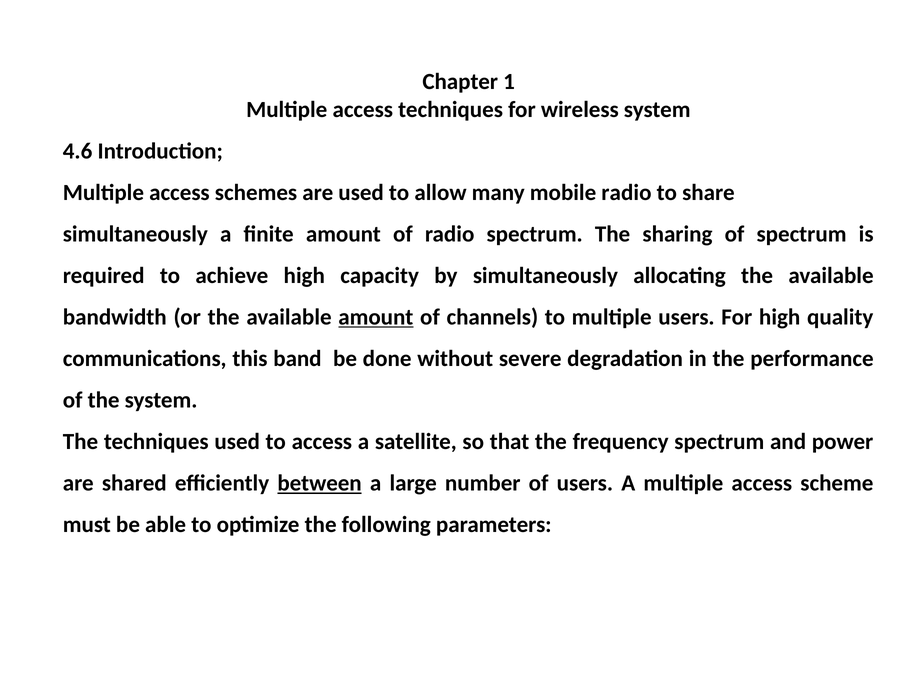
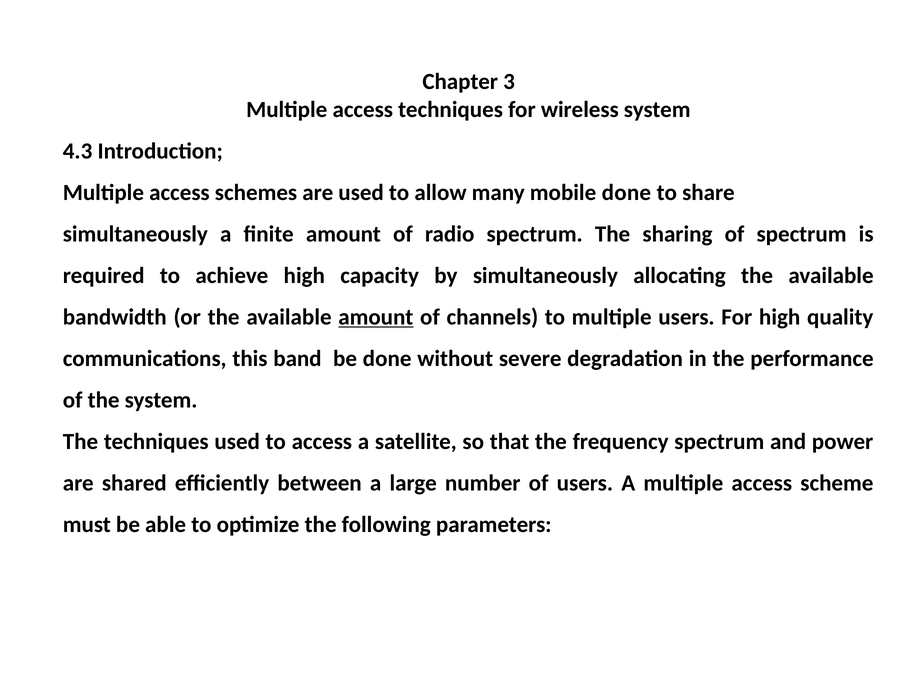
1: 1 -> 3 (509, 82)
4.6: 4.6 -> 4.3 (78, 151)
mobile radio: radio -> done (626, 192)
between underline: present -> none (320, 483)
